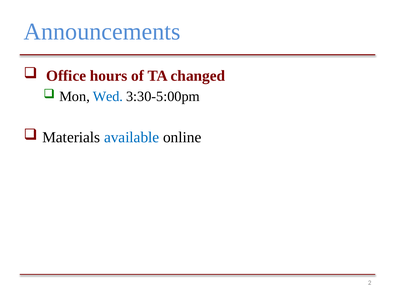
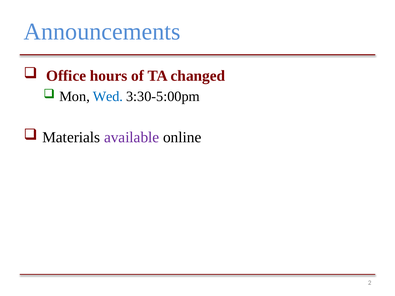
available colour: blue -> purple (132, 137)
